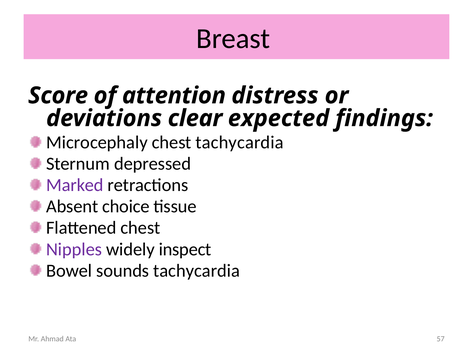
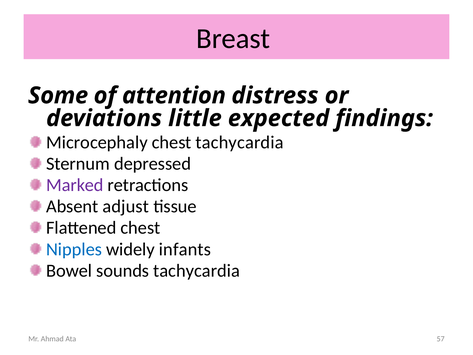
Score: Score -> Some (58, 95)
clear: clear -> little (195, 118)
choice: choice -> adjust (126, 206)
Nipples colour: purple -> blue (74, 249)
inspect: inspect -> infants (185, 249)
